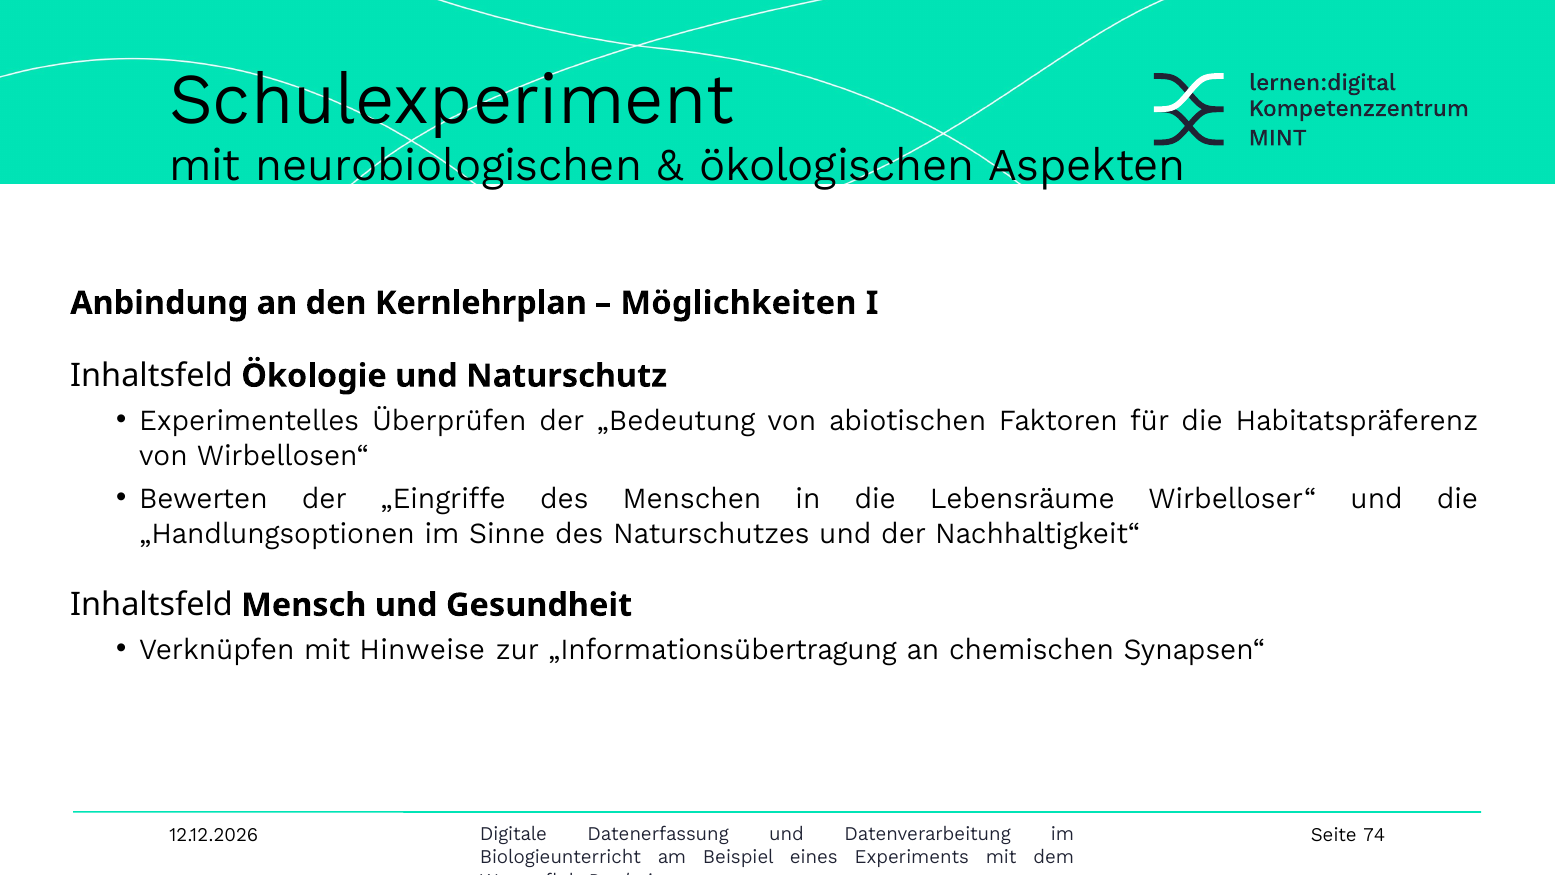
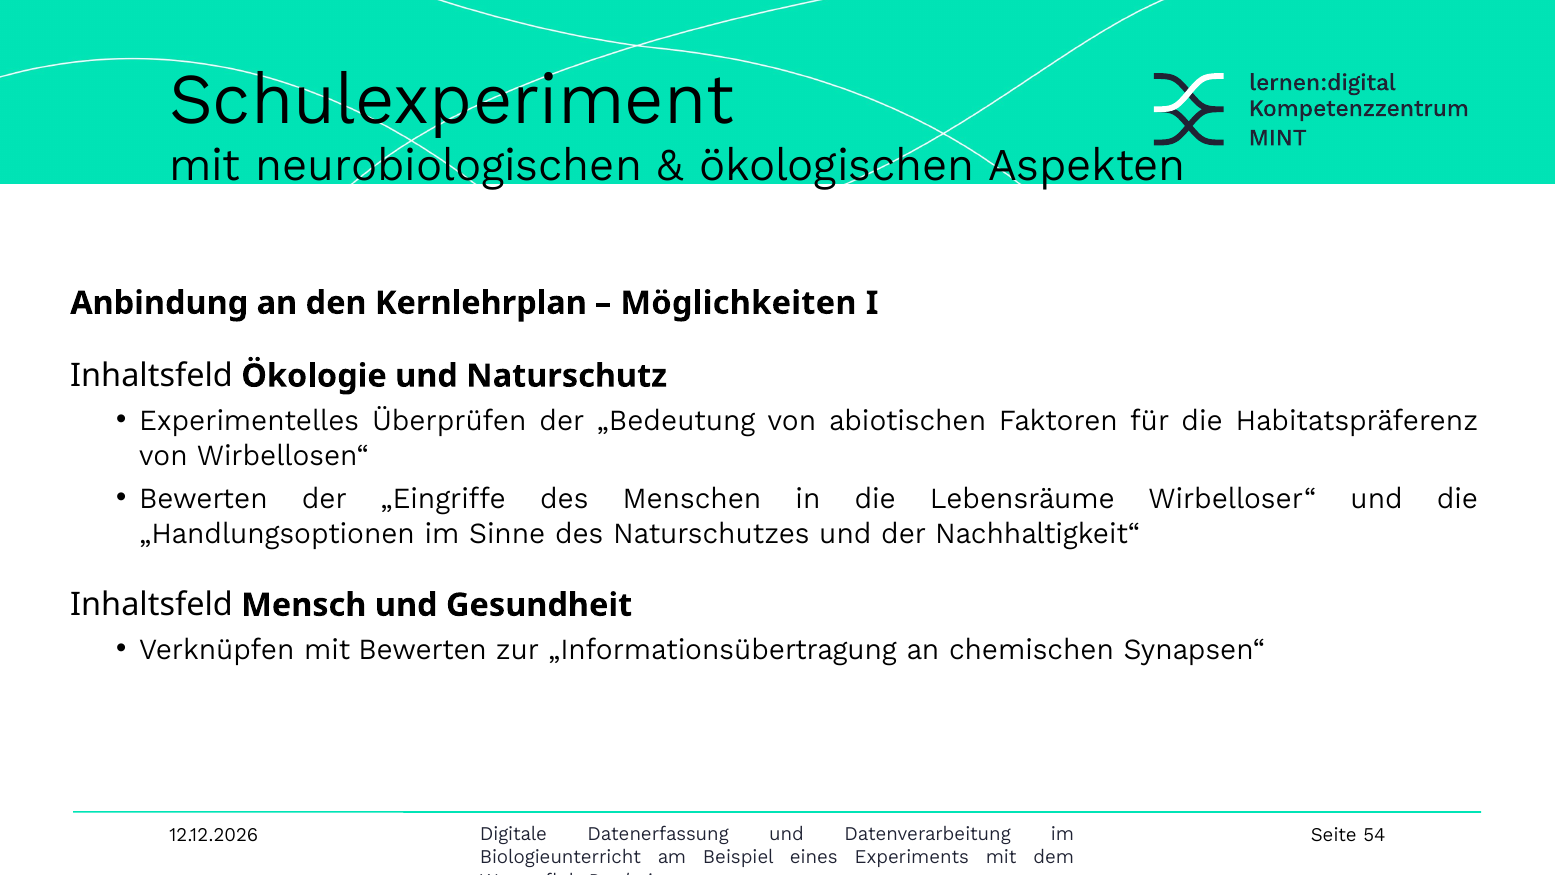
mit Hinweise: Hinweise -> Bewerten (423, 650)
74: 74 -> 54 (1374, 834)
